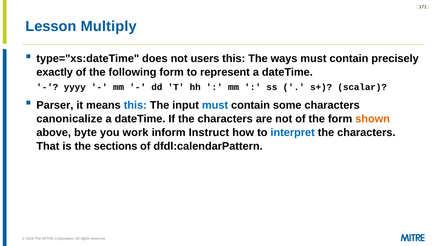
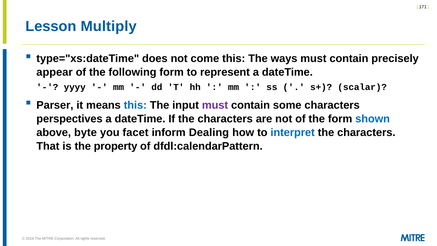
users: users -> come (205, 59)
exactly: exactly -> appear (55, 72)
must colour: blue -> purple (215, 105)
canonicalize: canonicalize -> perspectives (69, 119)
shown colour: orange -> blue (373, 119)
work: work -> facet (136, 132)
Instruct: Instruct -> Dealing (209, 132)
sections: sections -> property (116, 146)
